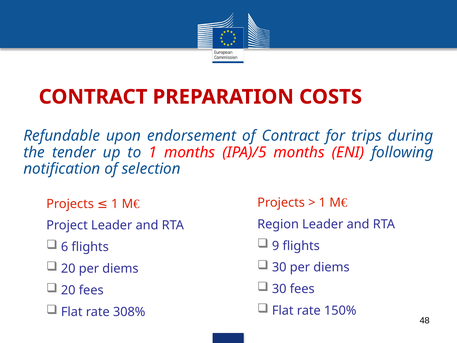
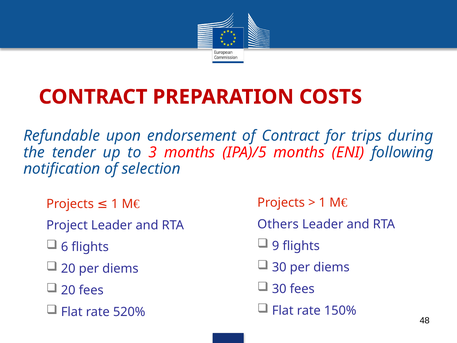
to 1: 1 -> 3 (153, 152)
Region: Region -> Others (278, 224)
308%: 308% -> 520% (129, 312)
